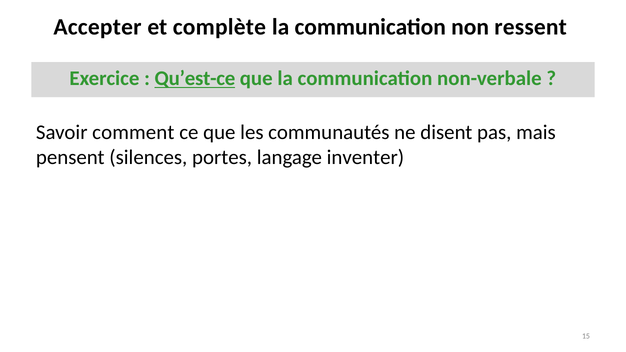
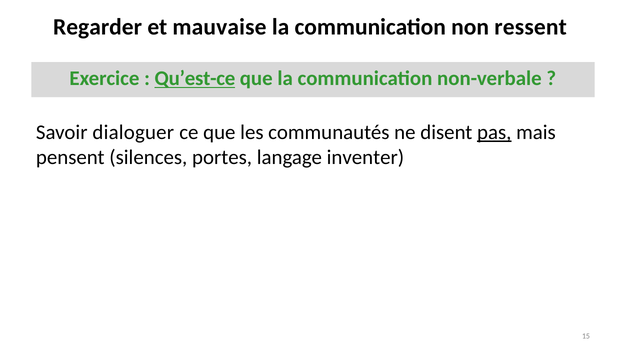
Accepter: Accepter -> Regarder (98, 27)
complète: complète -> mauvaise (219, 27)
comment: comment -> dialoguer (133, 132)
pas underline: none -> present (494, 132)
